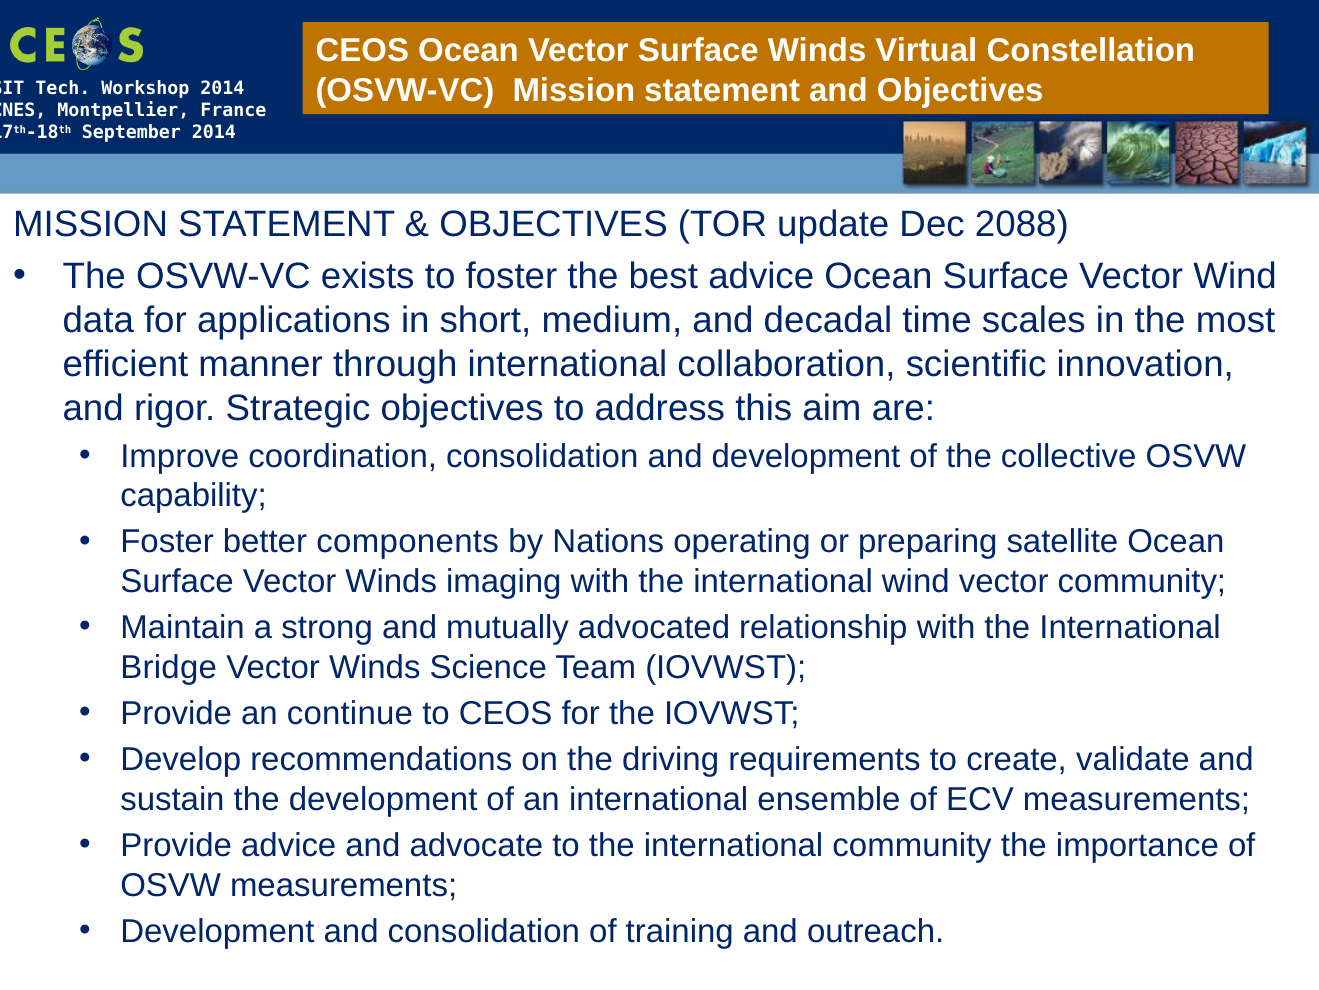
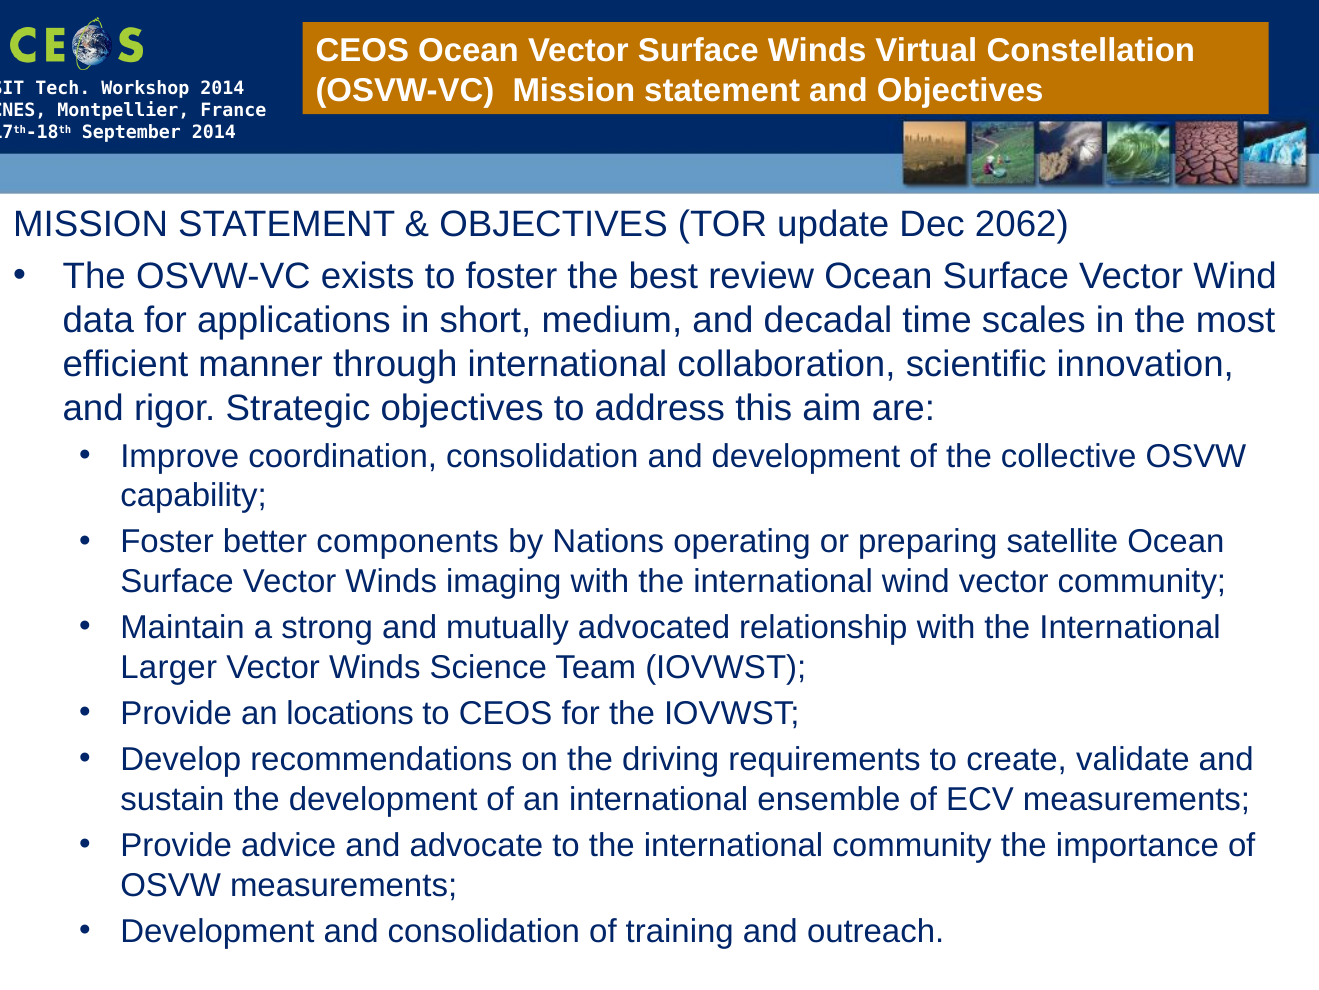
2088: 2088 -> 2062 (1022, 225)
best advice: advice -> review (761, 276)
Bridge: Bridge -> Larger (169, 667)
continue: continue -> locations (350, 713)
